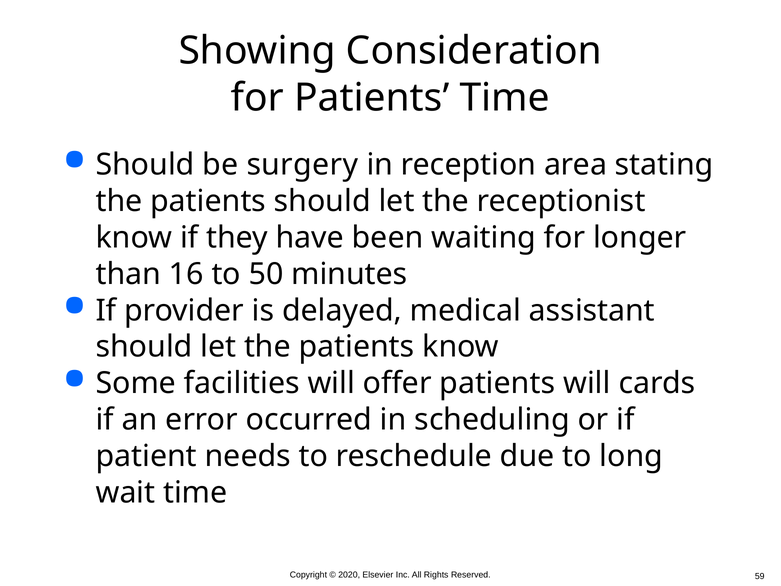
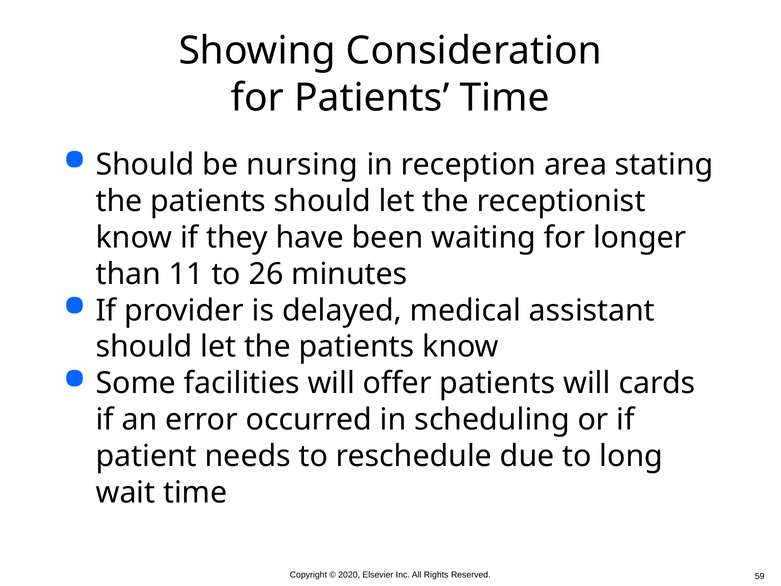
surgery: surgery -> nursing (302, 164)
16: 16 -> 11 (186, 274)
50: 50 -> 26 (266, 274)
